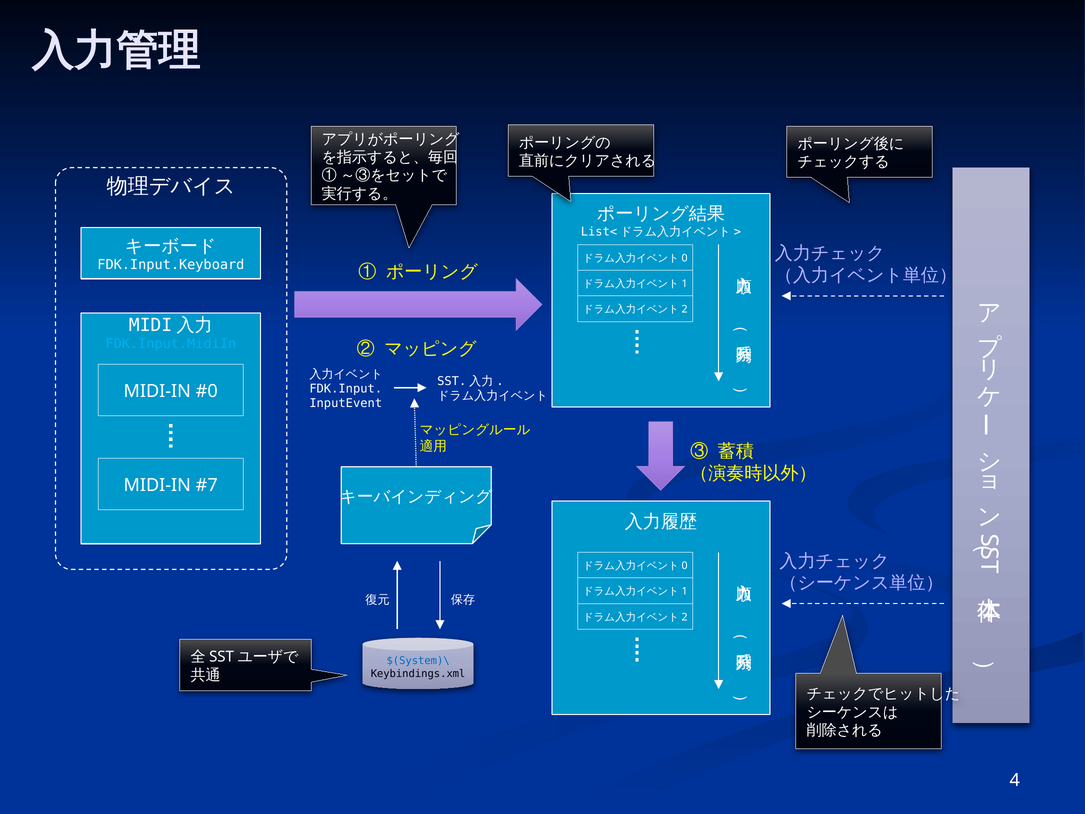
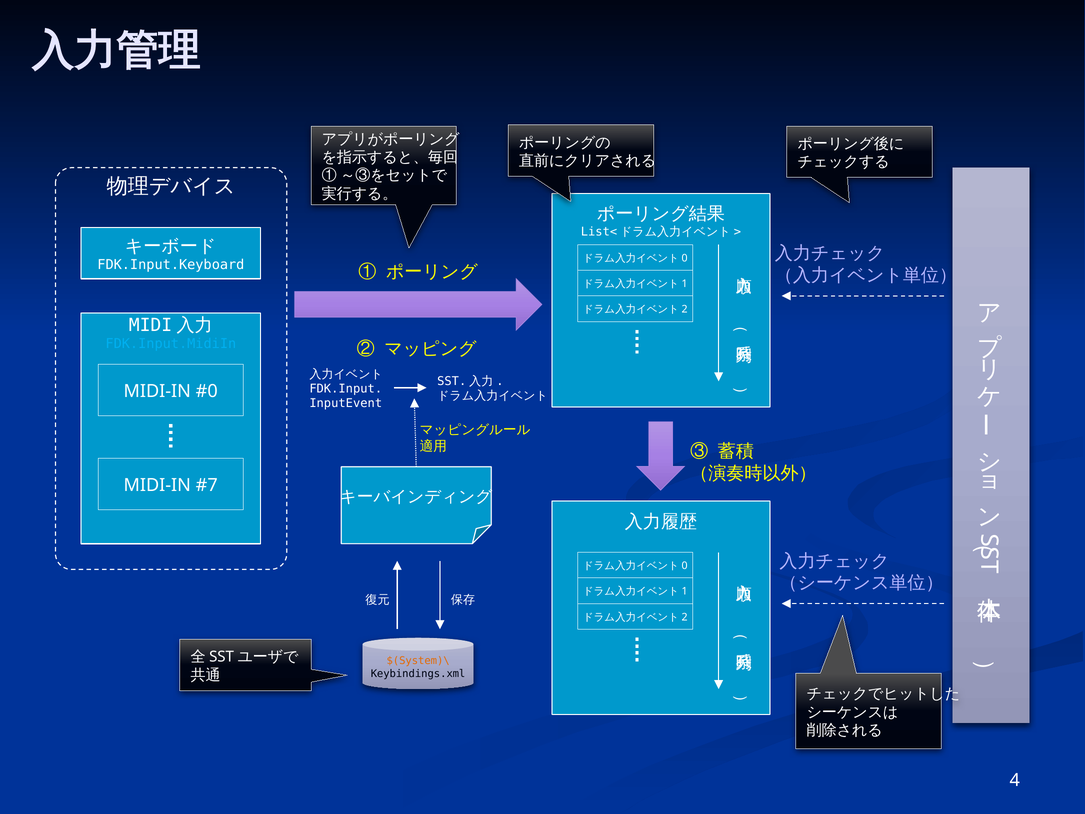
$(System)\ colour: blue -> orange (418, 661)
